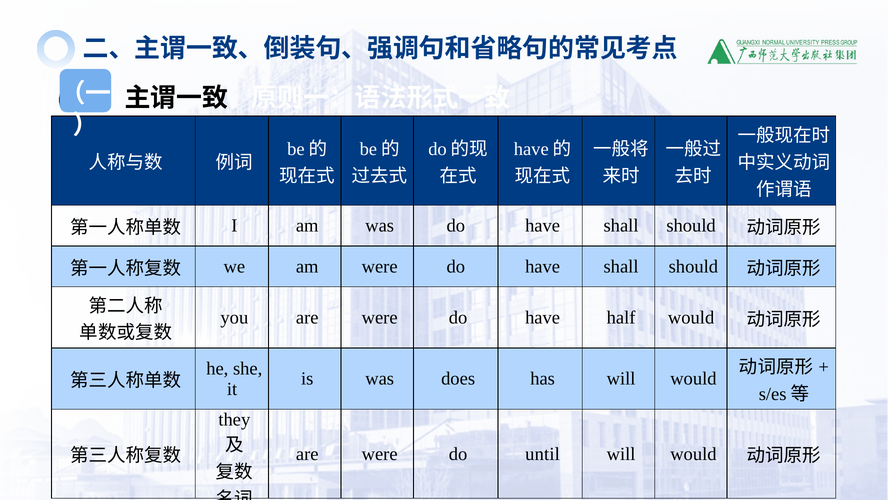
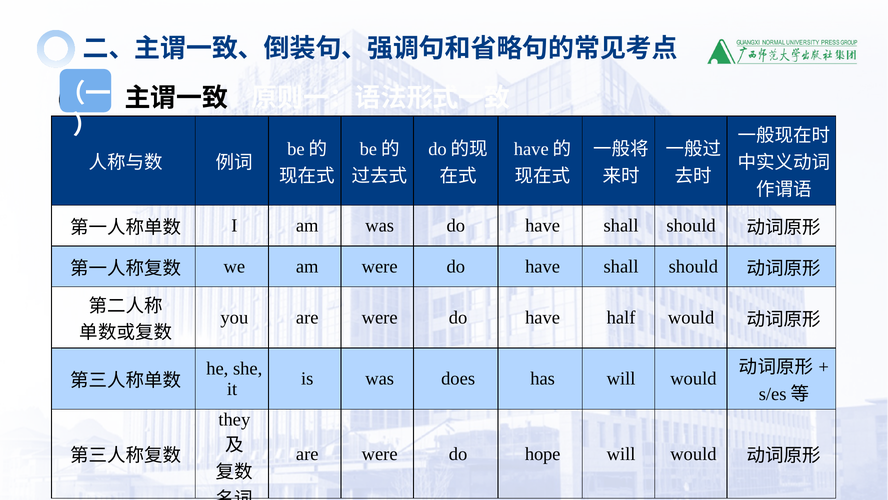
until: until -> hope (543, 453)
